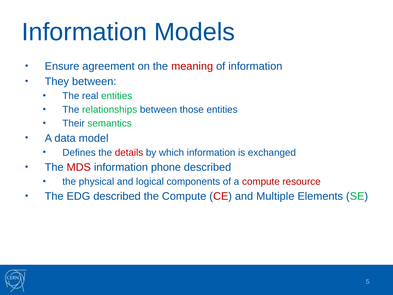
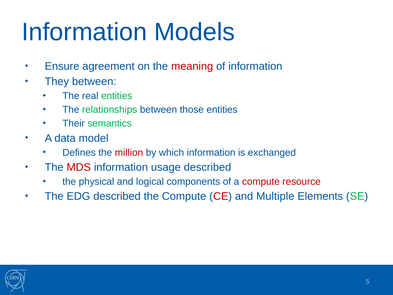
details: details -> million (129, 152)
phone: phone -> usage (166, 167)
